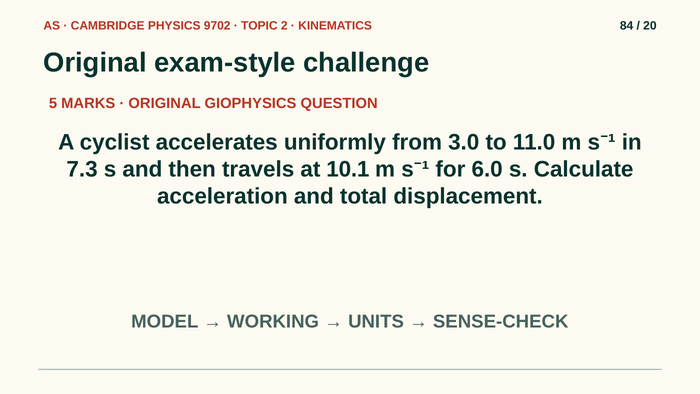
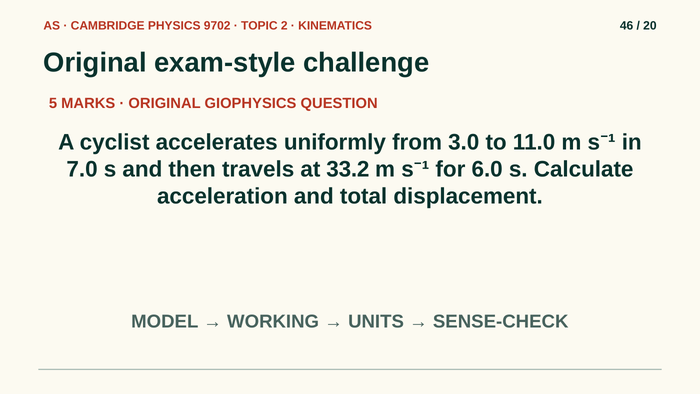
84: 84 -> 46 (627, 26)
7.3: 7.3 -> 7.0 (82, 169)
10.1: 10.1 -> 33.2 (348, 169)
